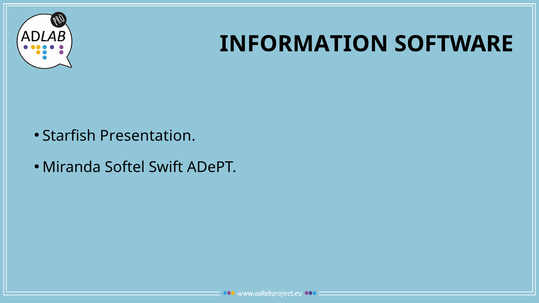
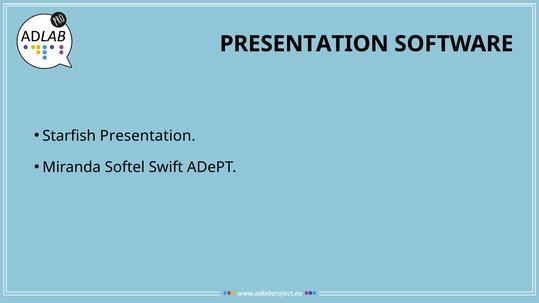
INFORMATION: INFORMATION -> PRESENTATION (304, 44)
